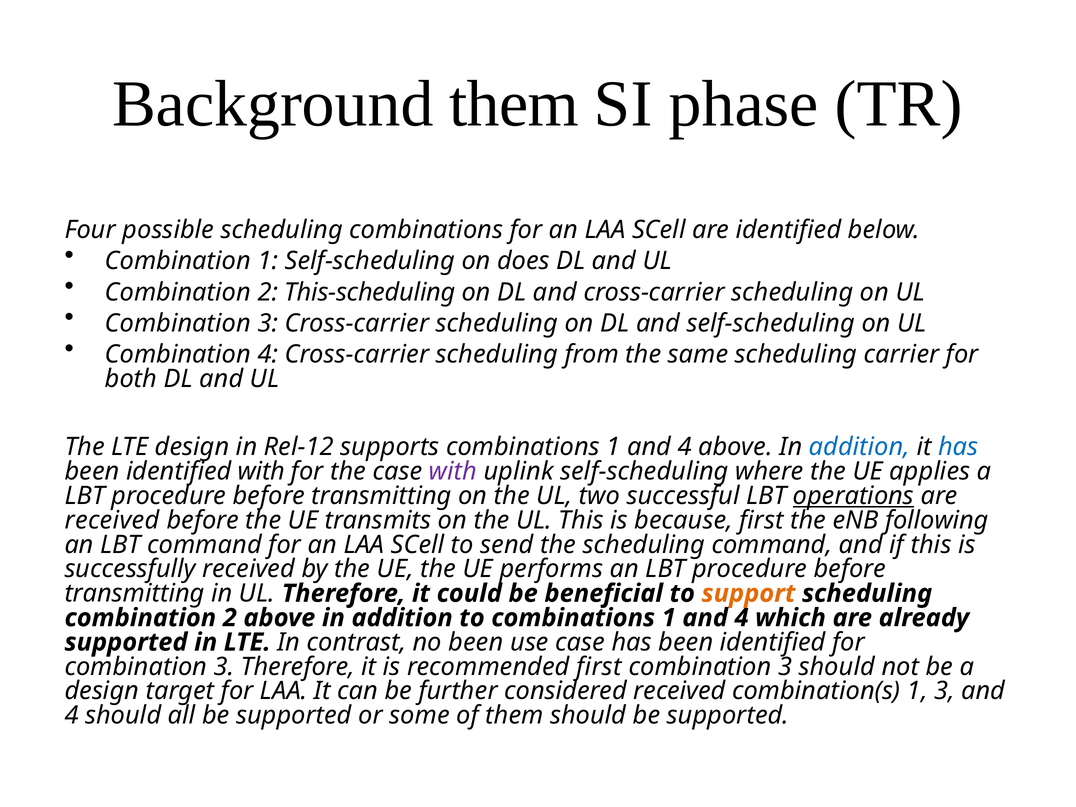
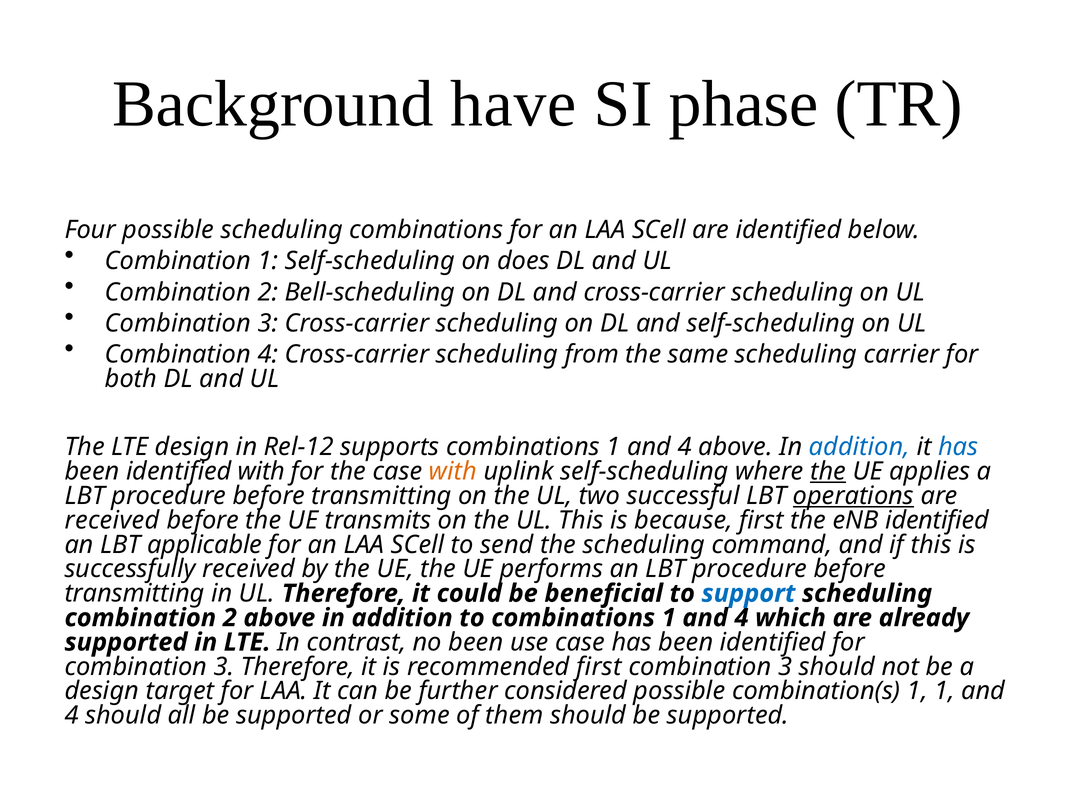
Background them: them -> have (513, 104)
This-scheduling: This-scheduling -> Bell-scheduling (370, 292)
with colour: purple -> orange (453, 471)
the underline: none -> present (828, 471)
eNB following: following -> identified (937, 520)
LBT command: command -> applicable (205, 545)
support colour: orange -> blue (748, 593)
considered received: received -> possible (679, 691)
1 3: 3 -> 1 (944, 691)
